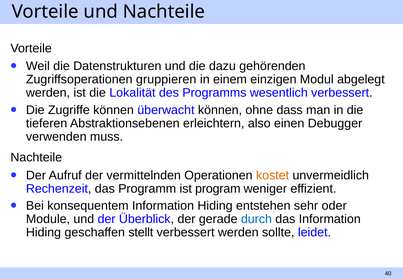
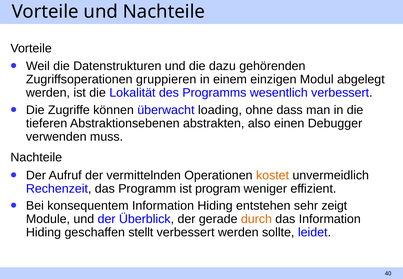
überwacht können: können -> loading (220, 110)
erleichtern: erleichtern -> abstrakten (214, 123)
oder: oder -> zeigt (334, 206)
durch colour: blue -> orange (256, 219)
